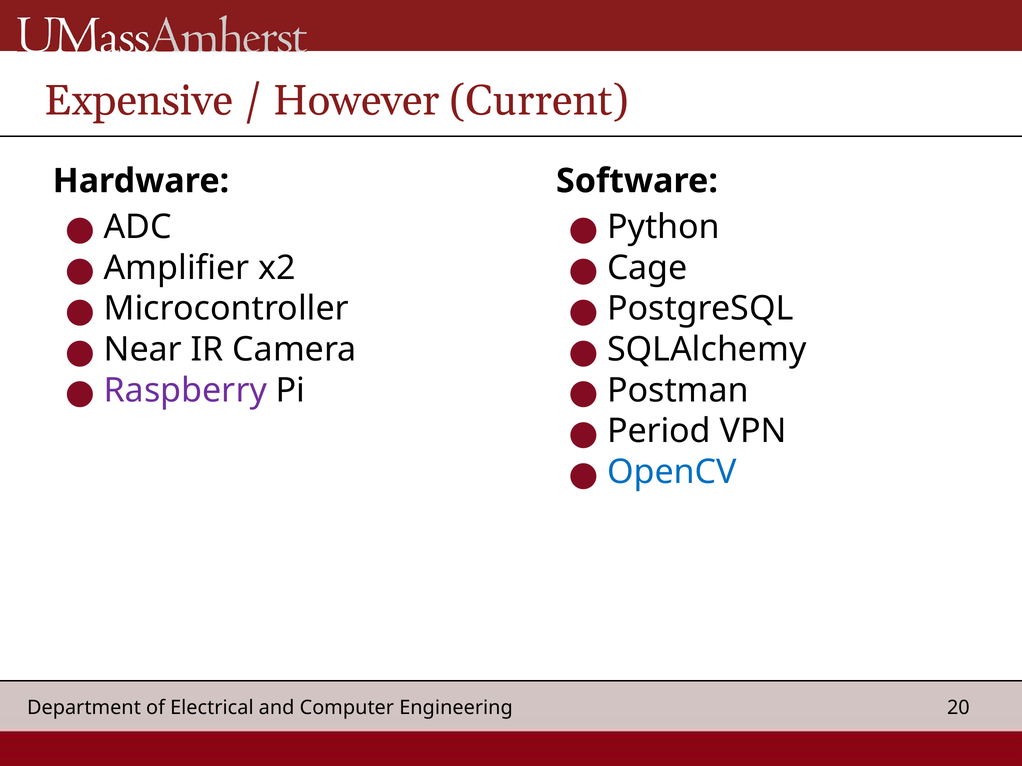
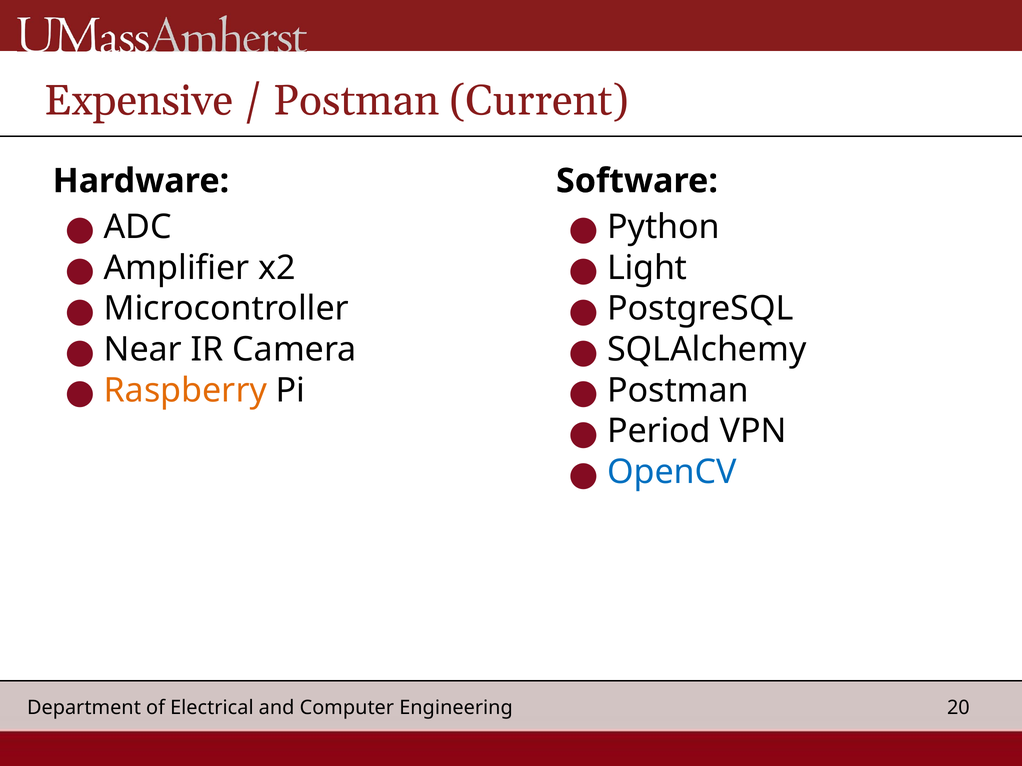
However: However -> Postman (356, 101)
Cage: Cage -> Light (647, 268)
Raspberry colour: purple -> orange (185, 391)
